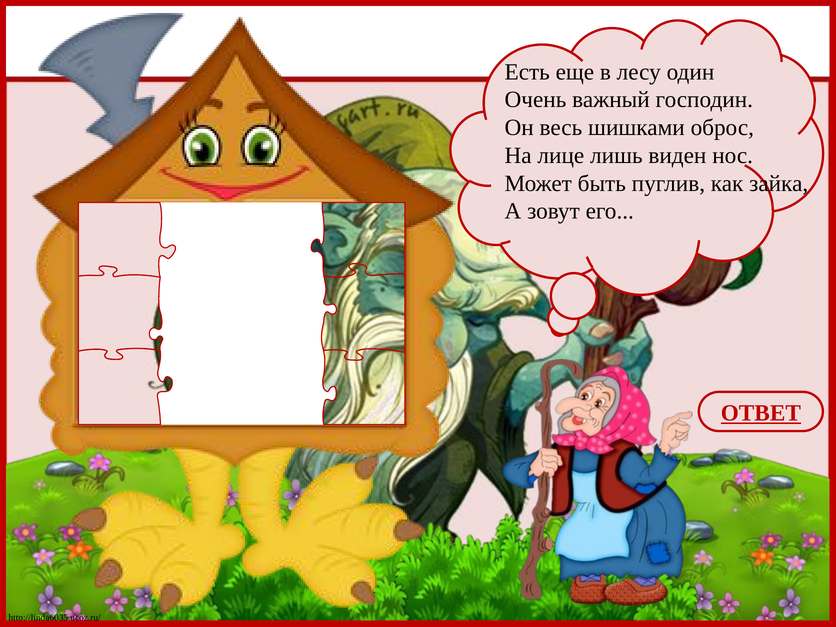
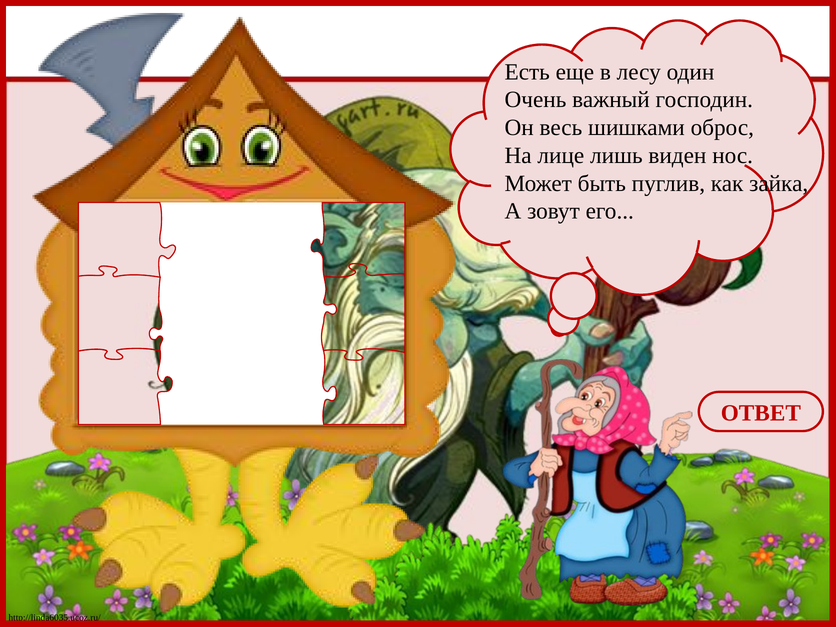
ОТВЕТ underline: present -> none (761, 413)
